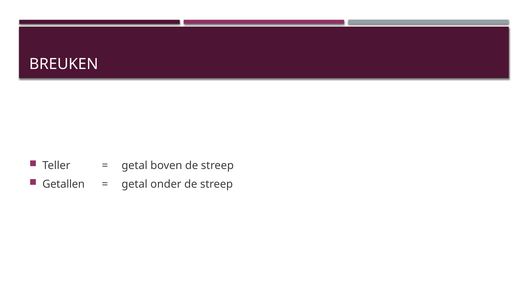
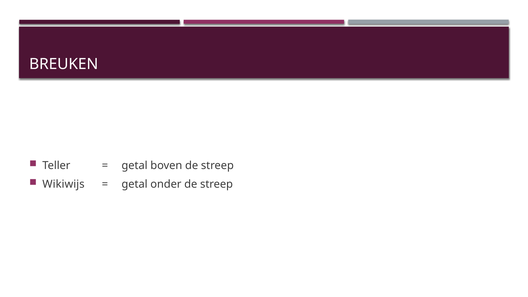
Getallen: Getallen -> Wikiwijs (63, 184)
